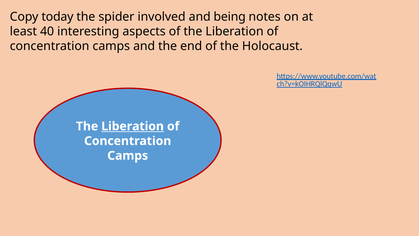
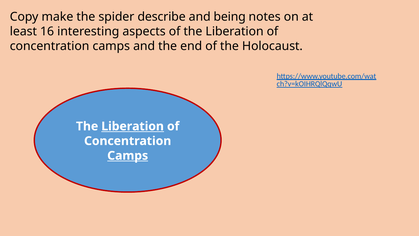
today: today -> make (57, 17)
involved: involved -> describe (162, 17)
40: 40 -> 16 (47, 31)
Camps underline: none -> present (128, 155)
